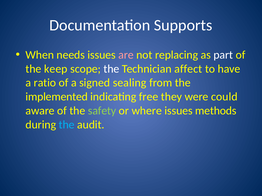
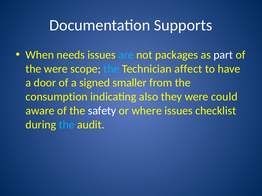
are colour: pink -> light blue (126, 55)
replacing: replacing -> packages (177, 55)
the keep: keep -> were (56, 69)
the colour: white -> light blue (111, 69)
ratio: ratio -> door (45, 83)
sealing: sealing -> smaller (130, 83)
implemented: implemented -> consumption (57, 97)
free: free -> also (149, 97)
safety colour: light green -> white (102, 111)
methods: methods -> checklist (216, 111)
